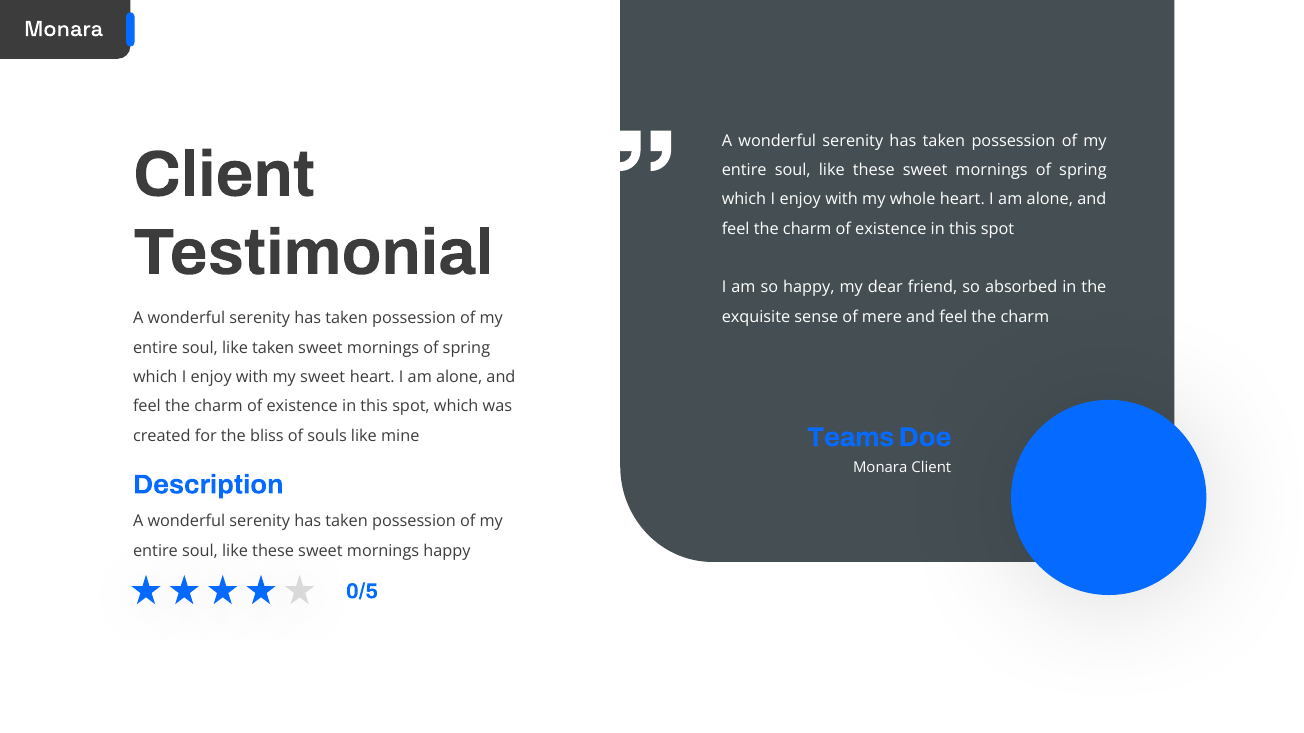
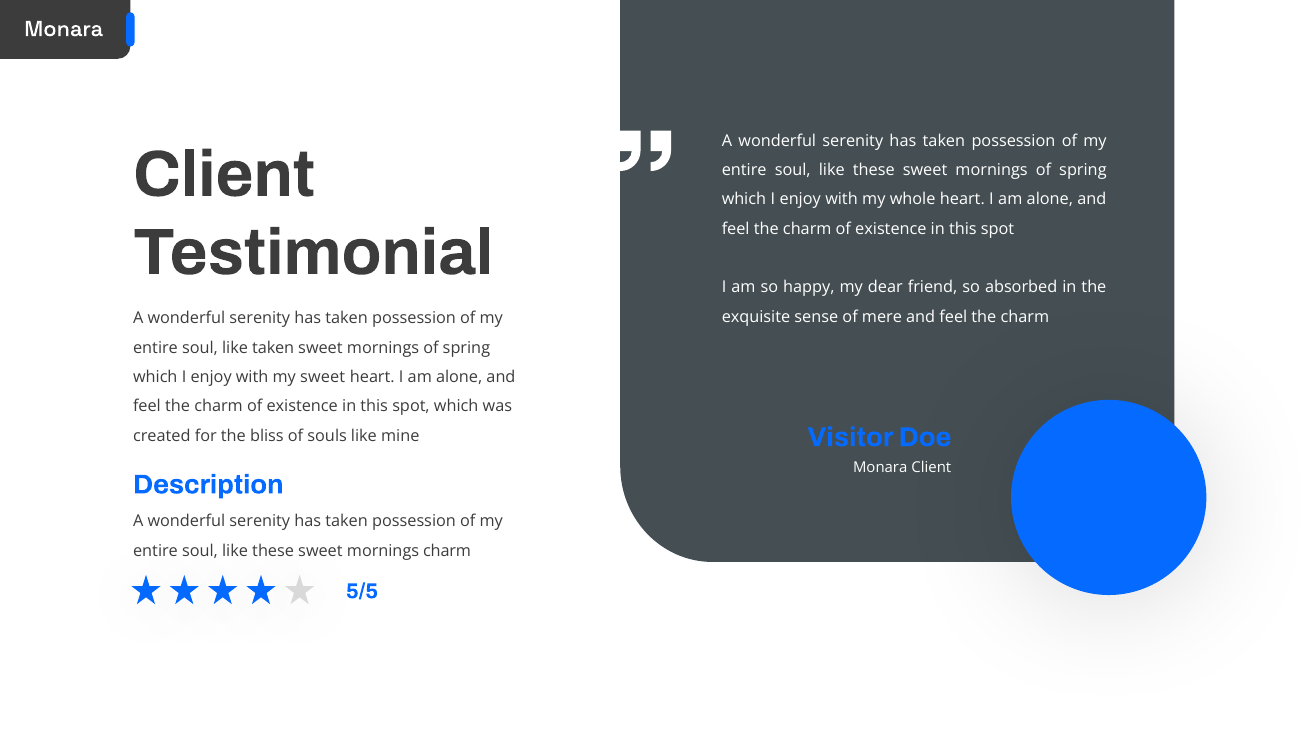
Teams: Teams -> Visitor (850, 437)
happy: happy -> charm (447, 551)
0/5: 0/5 -> 5/5 (362, 591)
